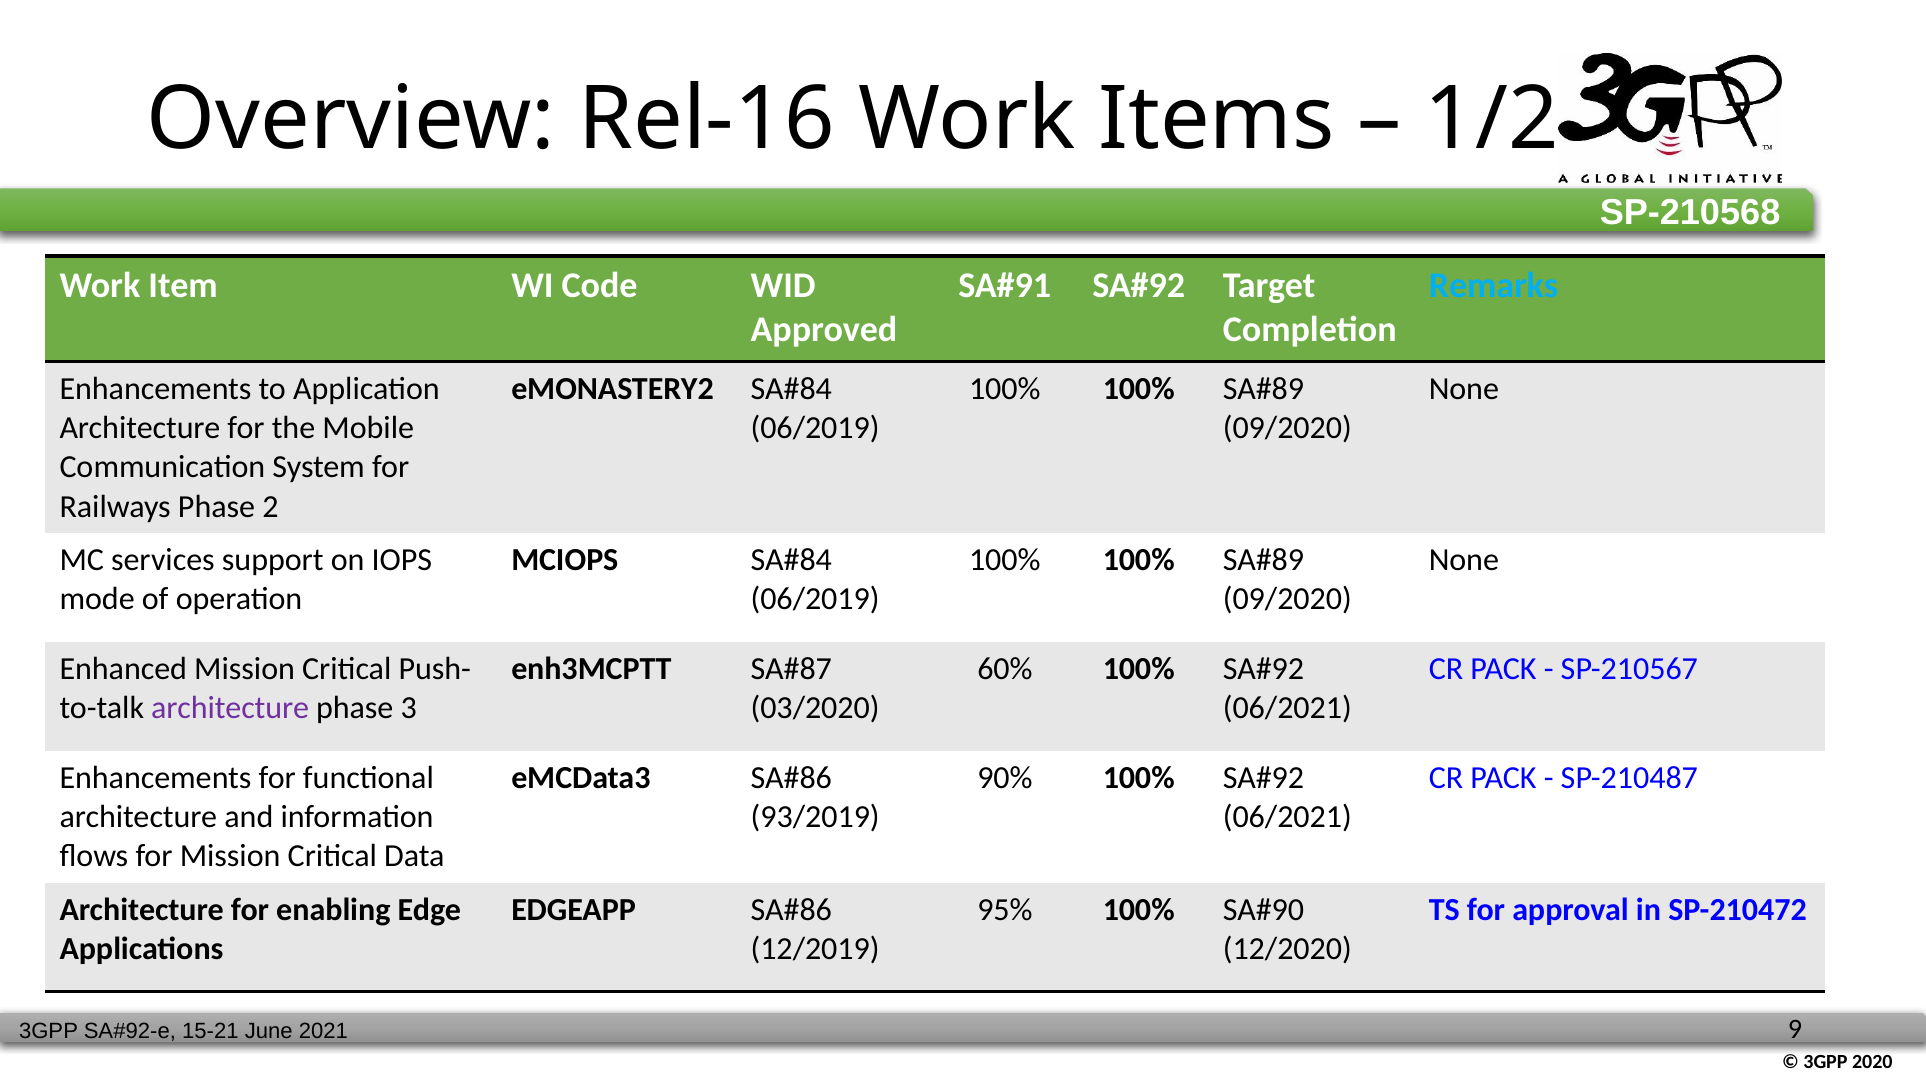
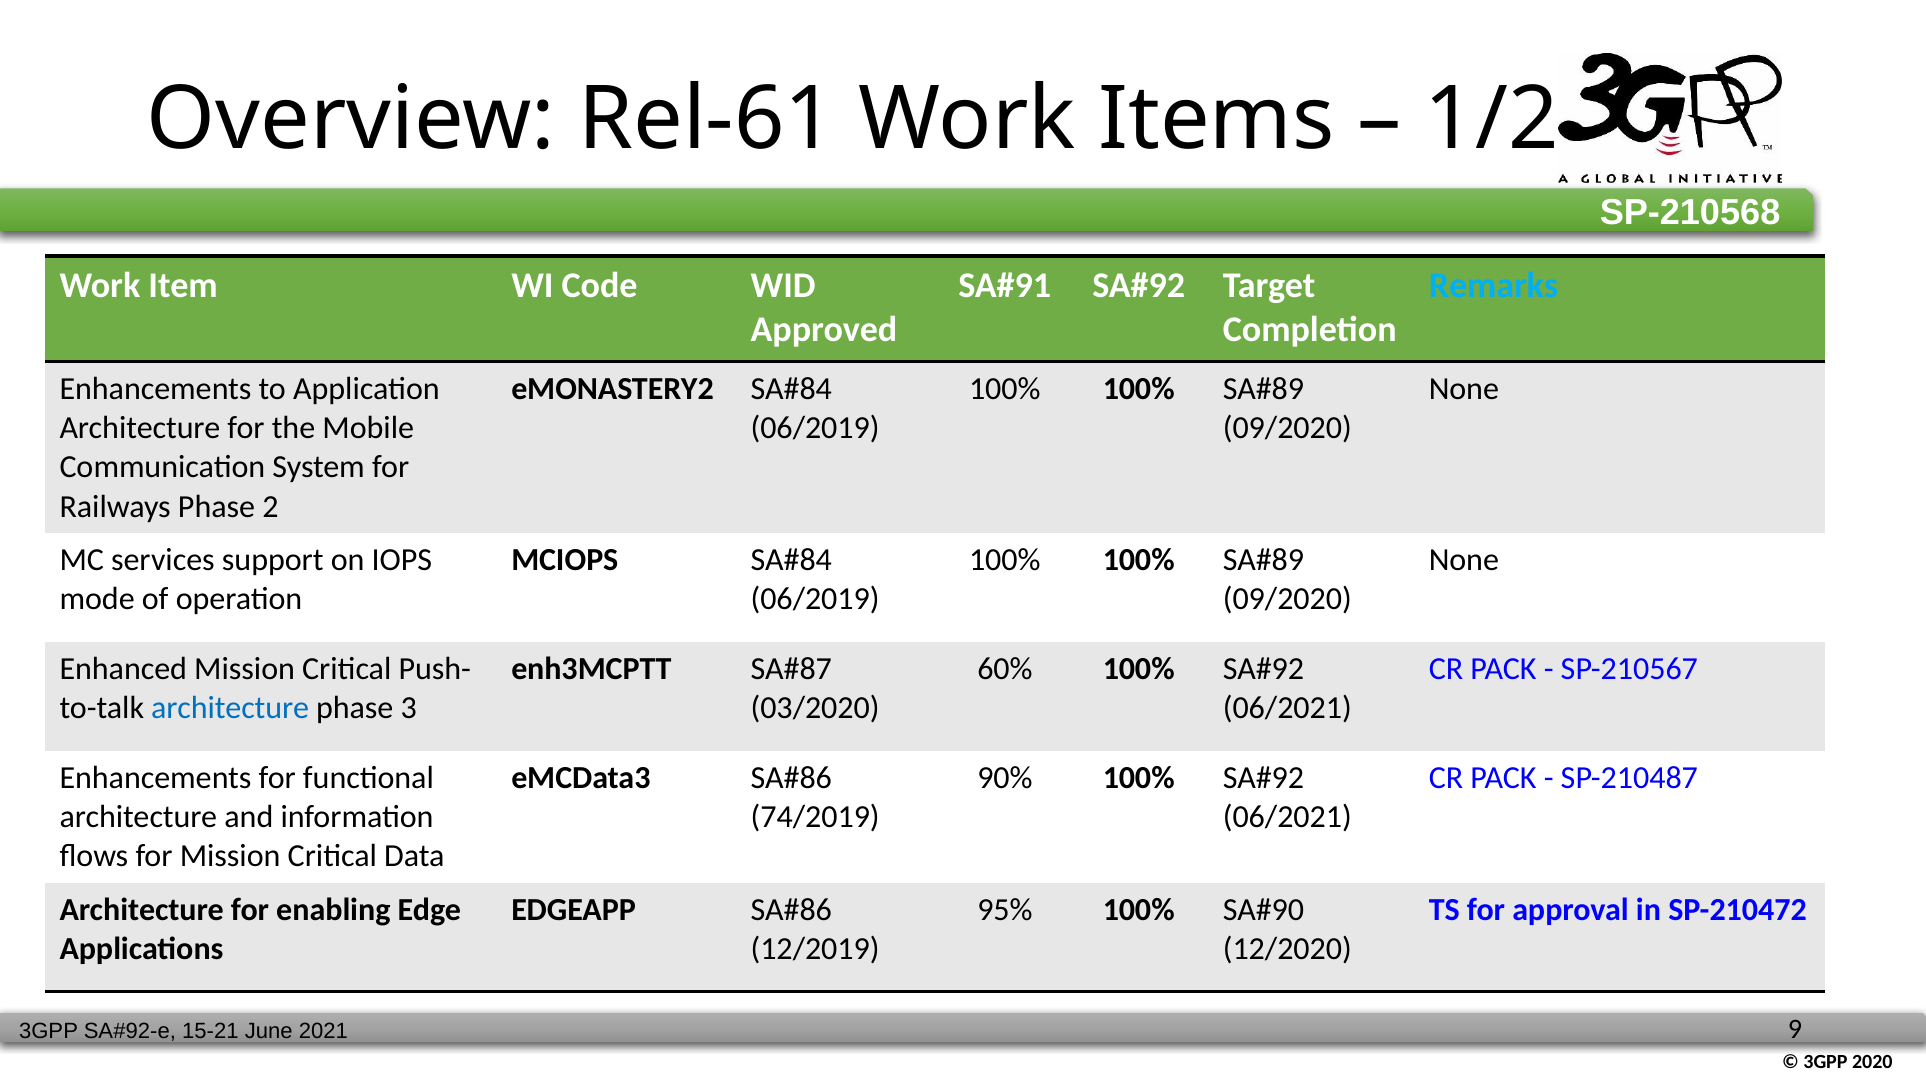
Rel-16: Rel-16 -> Rel-61 (707, 119)
architecture colour: purple -> blue (230, 708)
93/2019: 93/2019 -> 74/2019 (815, 817)
